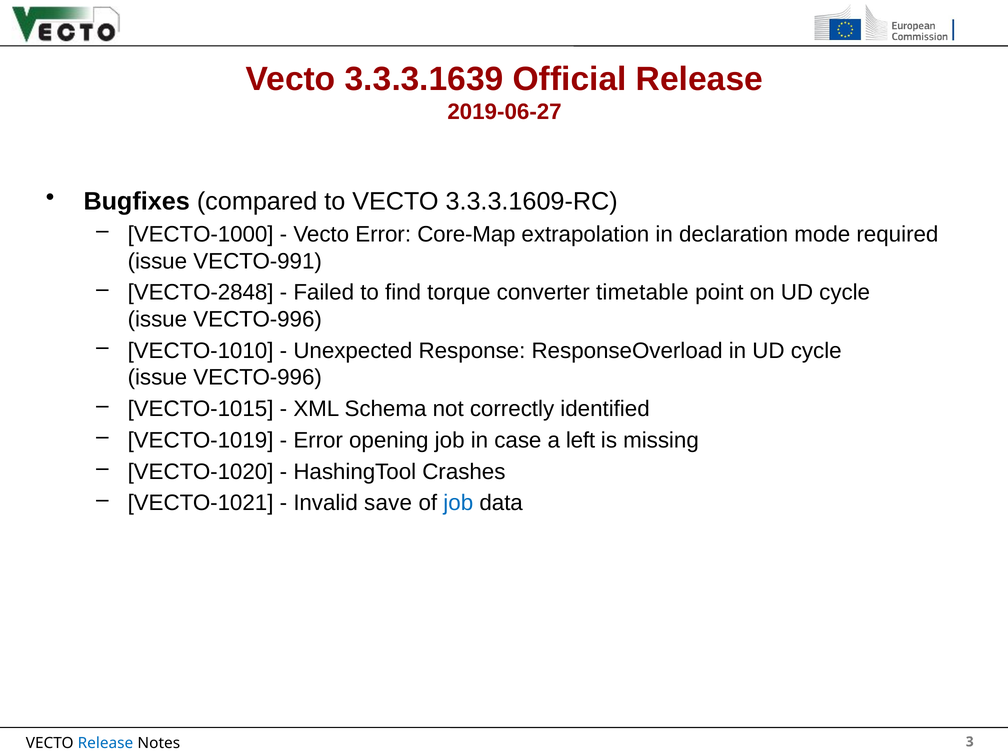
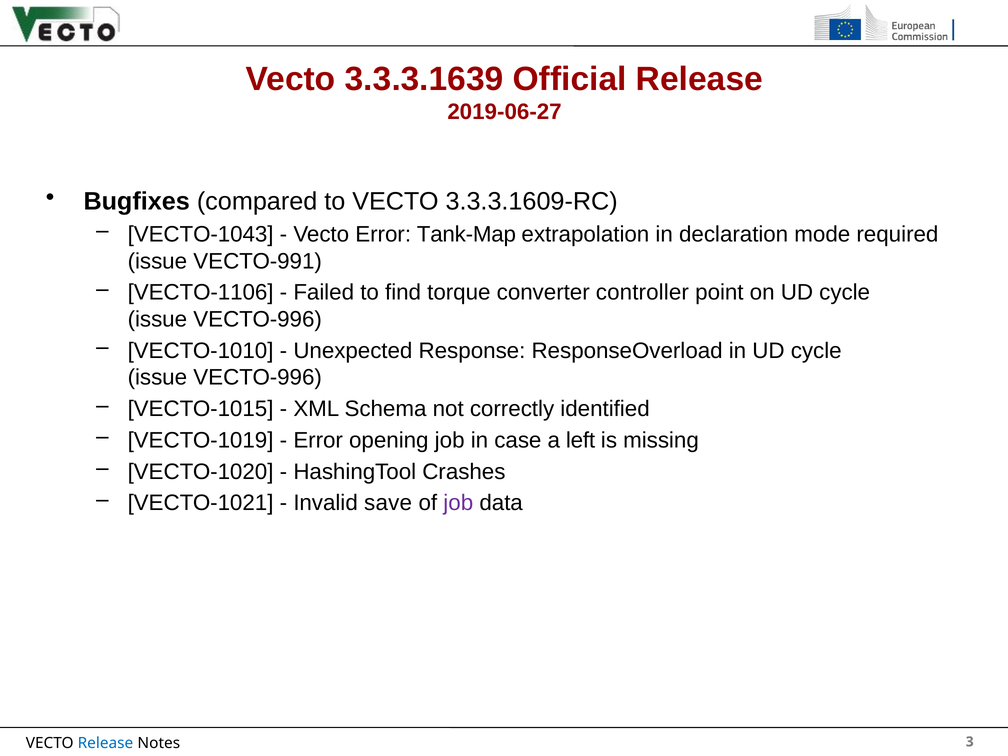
VECTO-1000: VECTO-1000 -> VECTO-1043 (201, 234)
Core-Map: Core-Map -> Tank-Map (466, 234)
VECTO-2848: VECTO-2848 -> VECTO-1106 (201, 293)
timetable: timetable -> controller (642, 293)
job colour: blue -> purple (458, 503)
